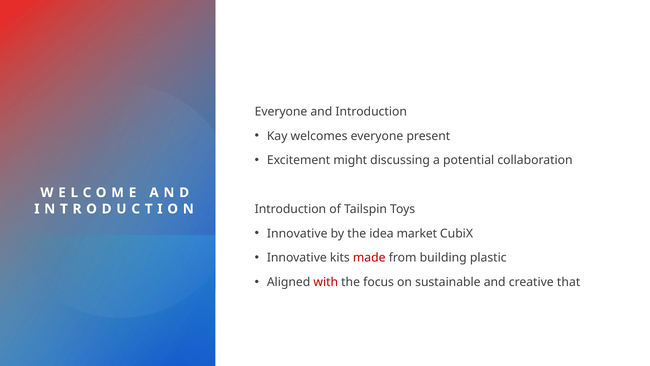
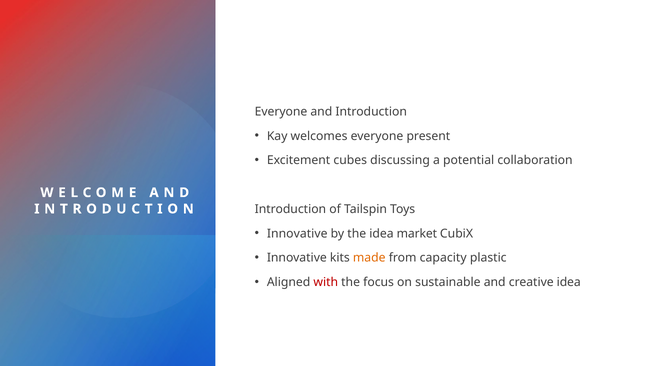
might: might -> cubes (350, 160)
made colour: red -> orange (369, 258)
building: building -> capacity (443, 258)
creative that: that -> idea (569, 282)
